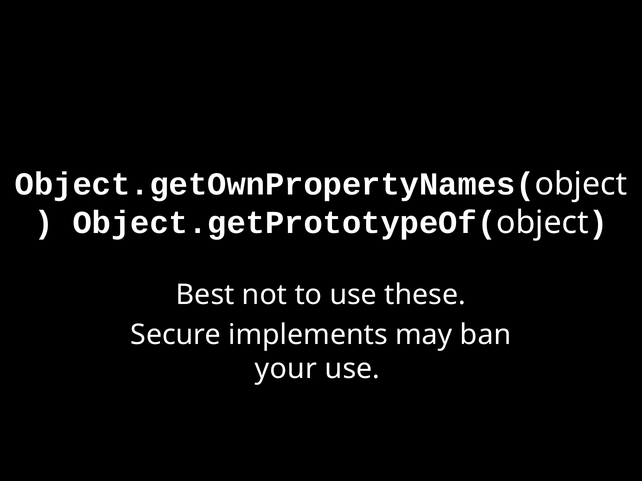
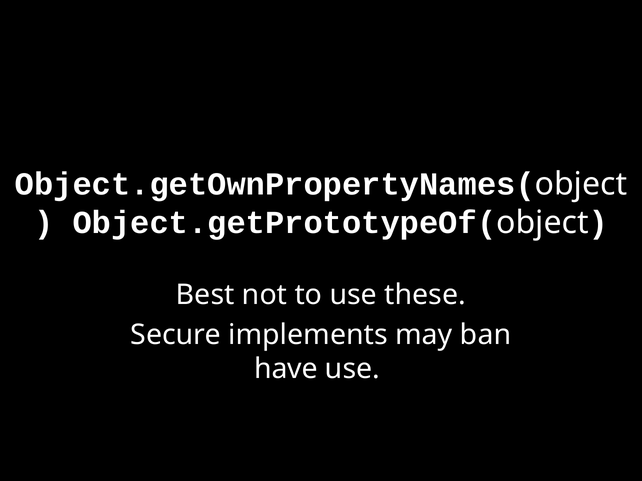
your: your -> have (286, 369)
